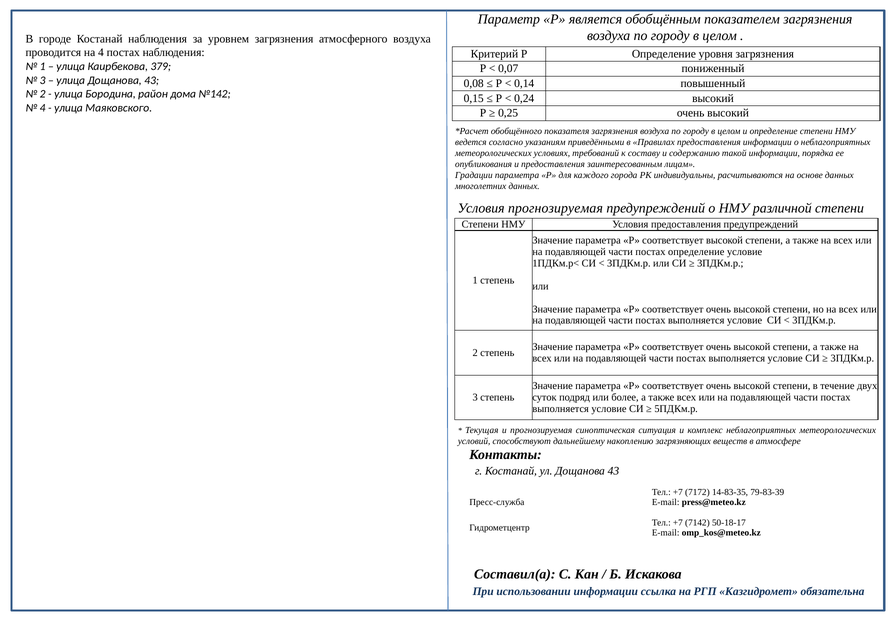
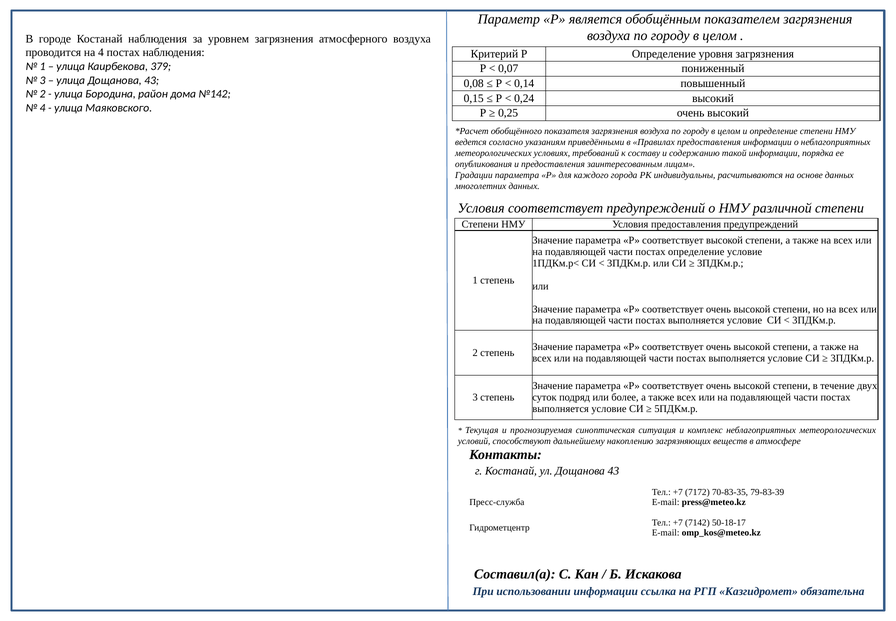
Условия прогнозируемая: прогнозируемая -> соответствует (556, 208)
14-83-35: 14-83-35 -> 70-83-35 (730, 492)
